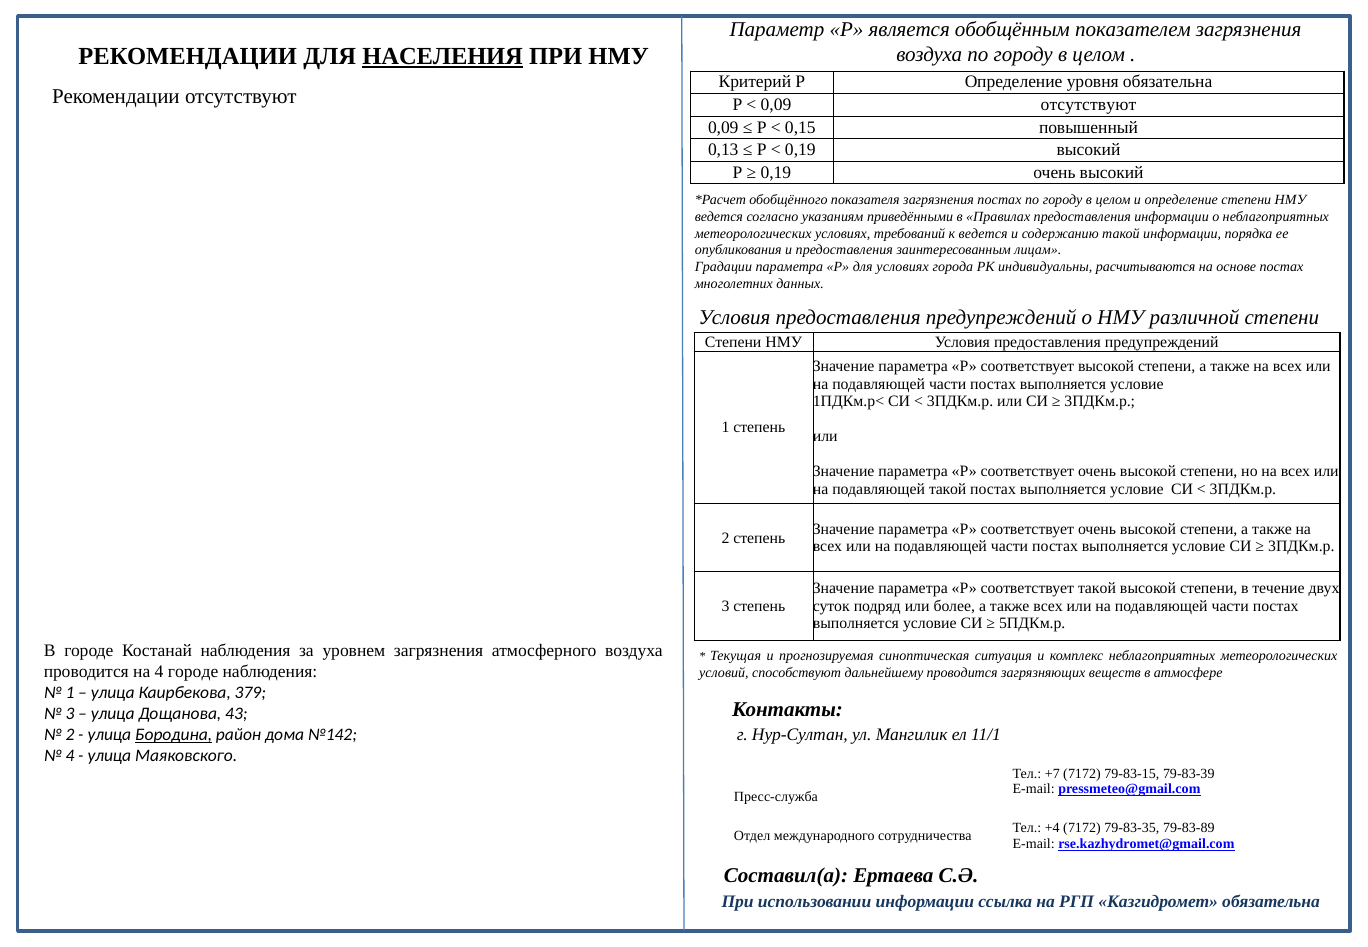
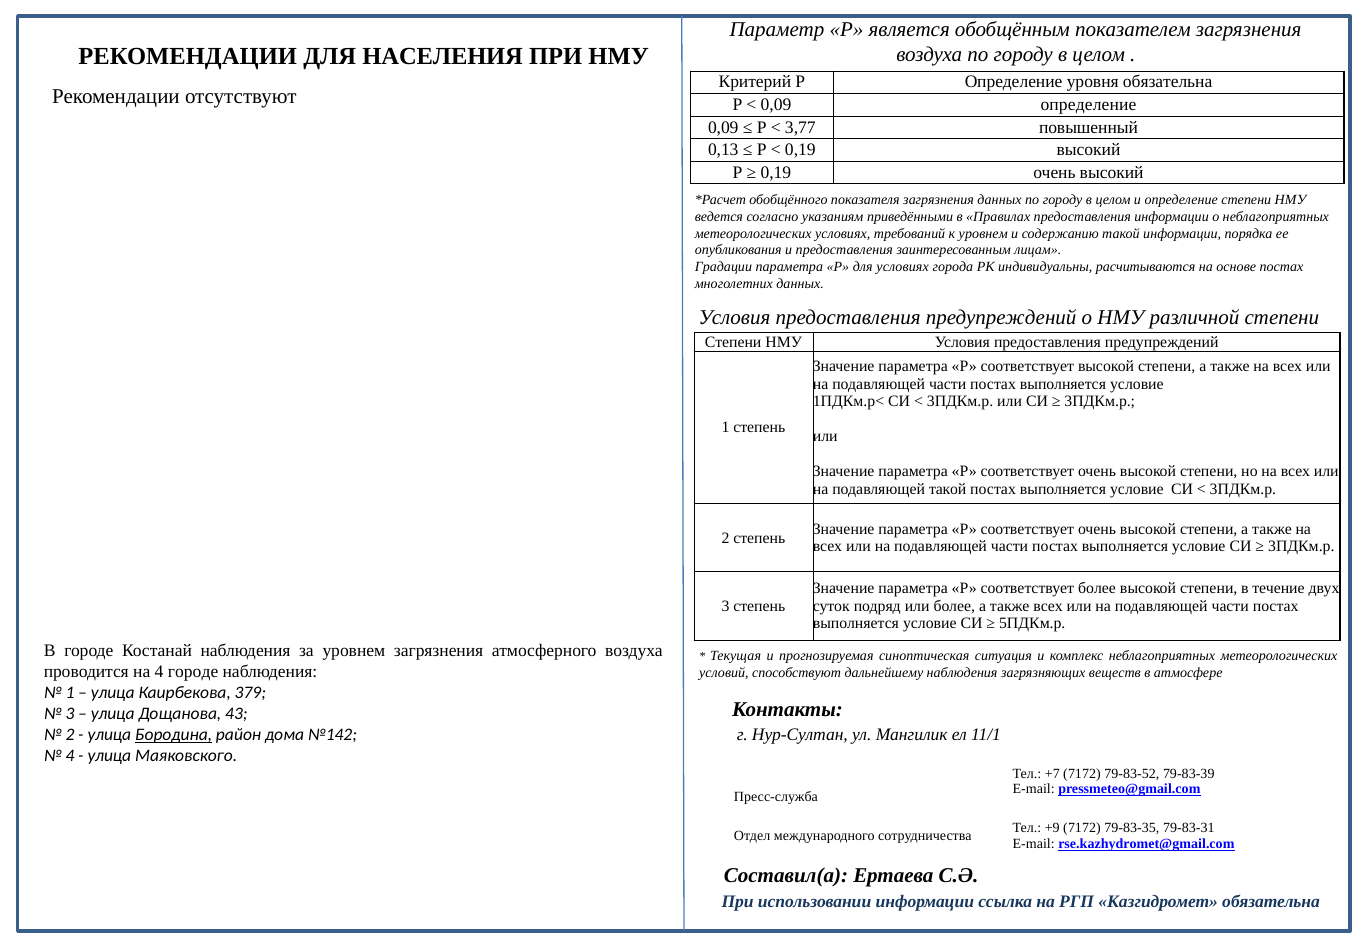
НАСЕЛЕНИЯ underline: present -> none (443, 57)
0,09 отсутствуют: отсутствуют -> определение (1088, 105)
0,15: 0,15 -> 3,77 (800, 127)
загрязнения постах: постах -> данных (1000, 200)
к ведется: ведется -> уровнем (983, 234)
соответствует такой: такой -> более (1097, 589)
дальнейшему проводится: проводится -> наблюдения (962, 673)
79-83-15: 79-83-15 -> 79-83-52 (1132, 774)
+4: +4 -> +9 (1052, 828)
79-83-89: 79-83-89 -> 79-83-31 (1189, 828)
